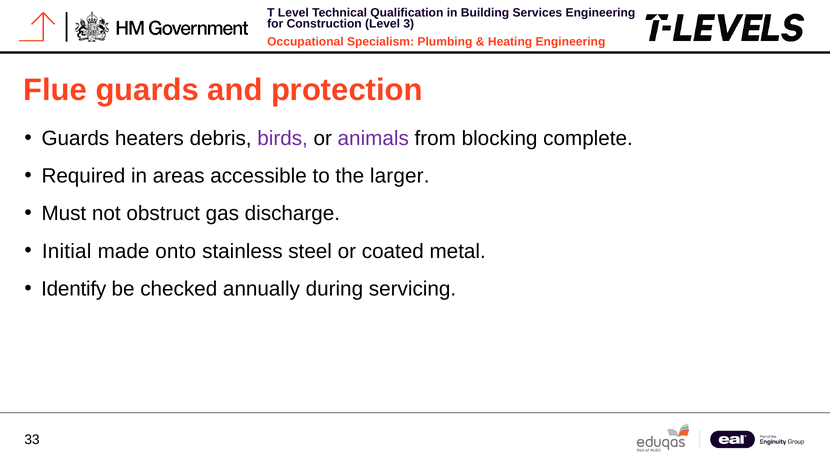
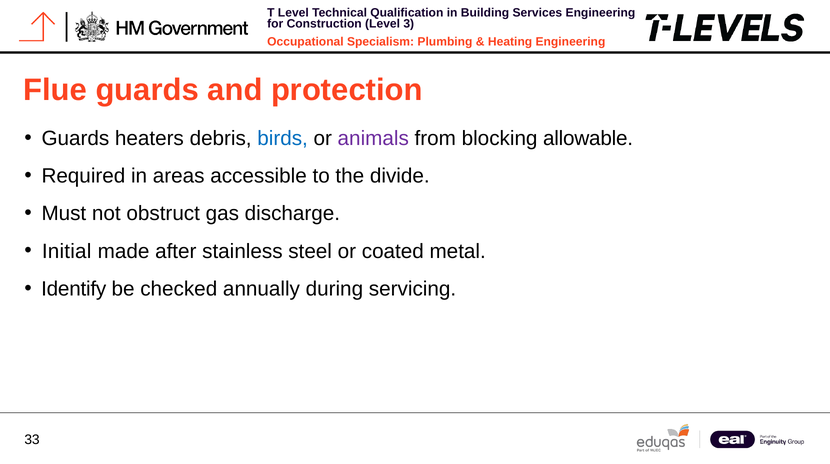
birds colour: purple -> blue (283, 138)
complete: complete -> allowable (588, 138)
larger: larger -> divide (400, 176)
onto: onto -> after (176, 251)
